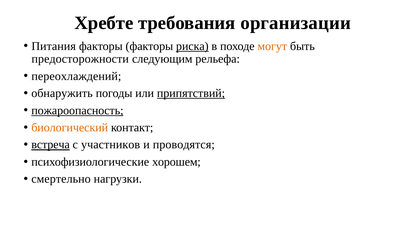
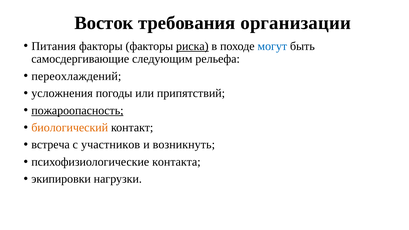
Хребте: Хребте -> Восток (104, 23)
могут colour: orange -> blue (272, 46)
предосторожности: предосторожности -> самосдергивающие (80, 59)
обнаружить: обнаружить -> усложнения (62, 93)
припятствий underline: present -> none (191, 93)
встреча underline: present -> none (51, 145)
проводятся: проводятся -> возникнуть (184, 145)
хорошем: хорошем -> контакта (176, 162)
смертельно: смертельно -> экипировки (61, 179)
